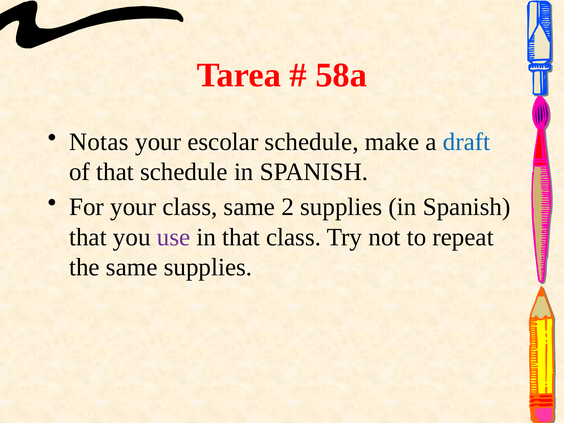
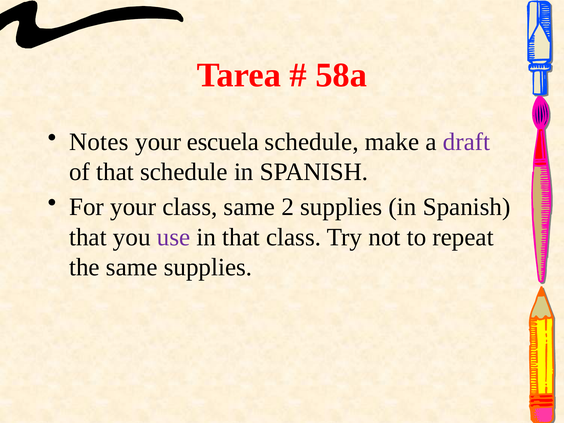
Notas: Notas -> Notes (99, 142)
escolar: escolar -> escuela (223, 142)
draft colour: blue -> purple (467, 142)
